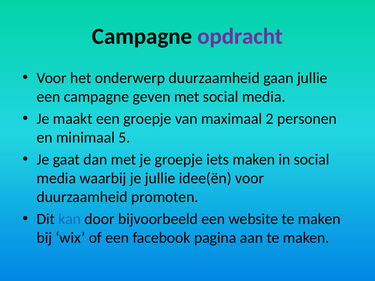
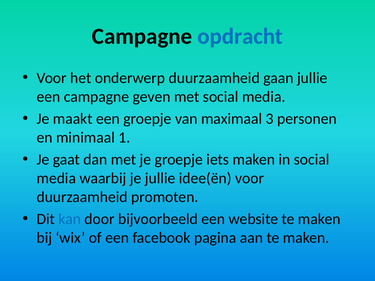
opdracht colour: purple -> blue (240, 36)
2: 2 -> 3 (270, 119)
5: 5 -> 1 (124, 138)
